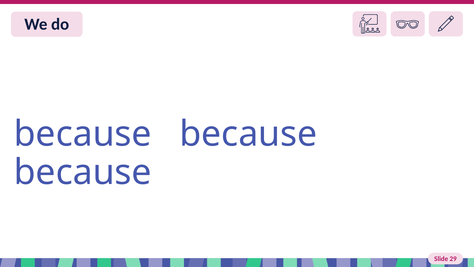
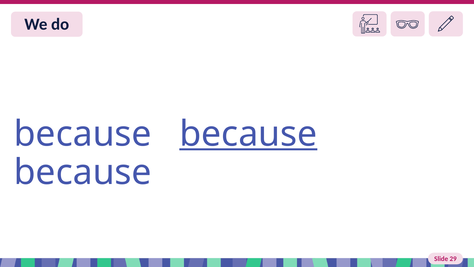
because underline: none -> present (248, 134)
